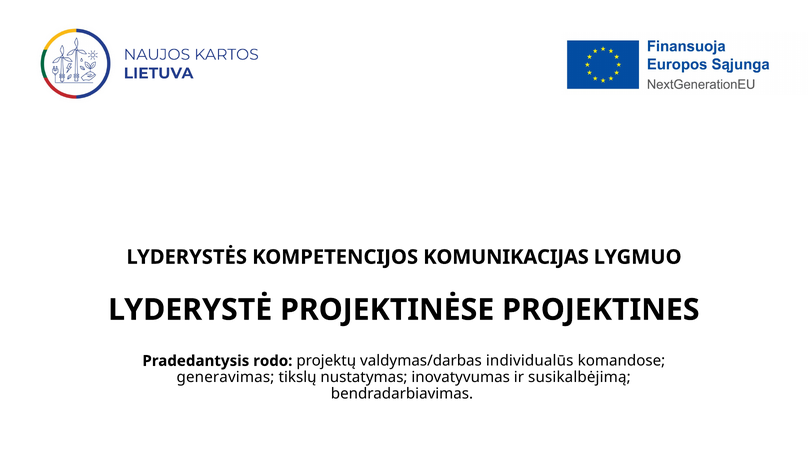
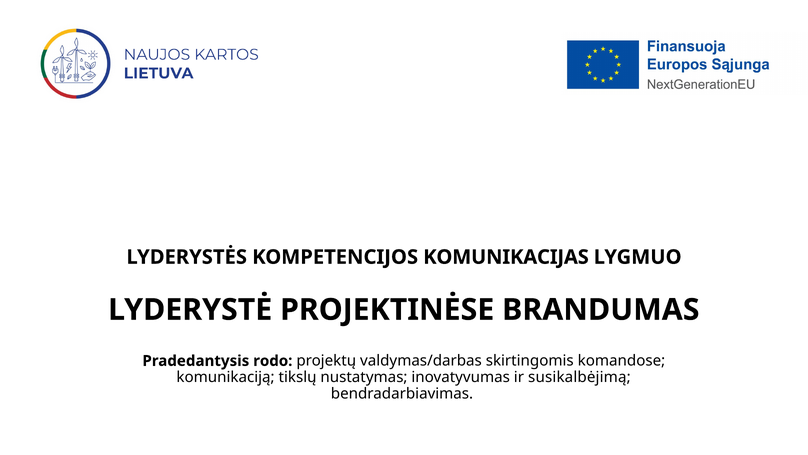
PROJEKTINES: PROJEKTINES -> BRANDUMAS (601, 309)
individualūs: individualūs -> skirtingomis (530, 361)
generavimas: generavimas -> komunikaciją (226, 377)
